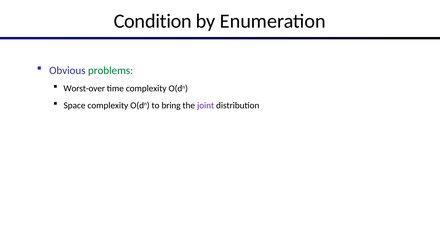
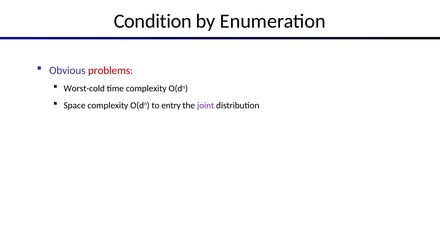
problems colour: green -> red (111, 71)
Worst-over: Worst-over -> Worst-cold (84, 89)
bring: bring -> entry (171, 106)
